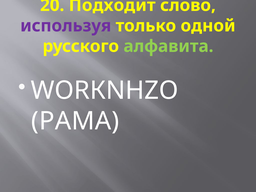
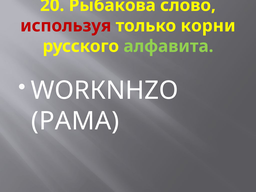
Подходит: Подходит -> Рыбакова (112, 5)
используя colour: purple -> red (66, 26)
одной: одной -> корни (208, 26)
